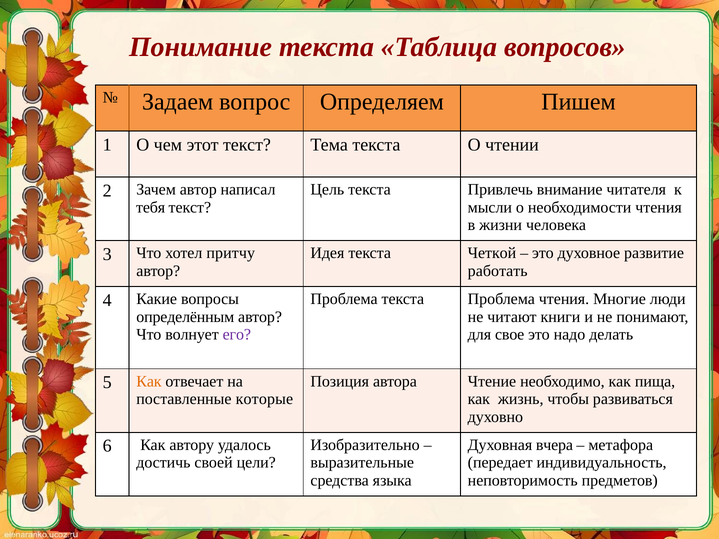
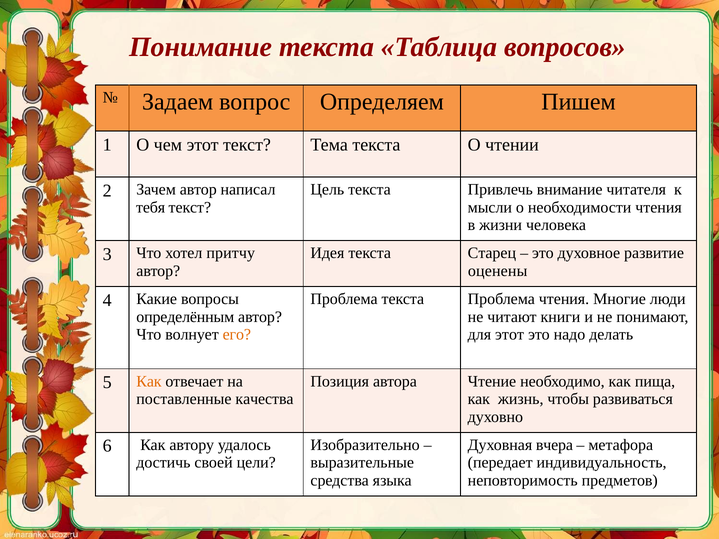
Четкой: Четкой -> Старец (492, 253)
работать: работать -> оценены (498, 271)
его colour: purple -> orange (237, 335)
для свое: свое -> этот (510, 335)
которые: которые -> качества (265, 399)
